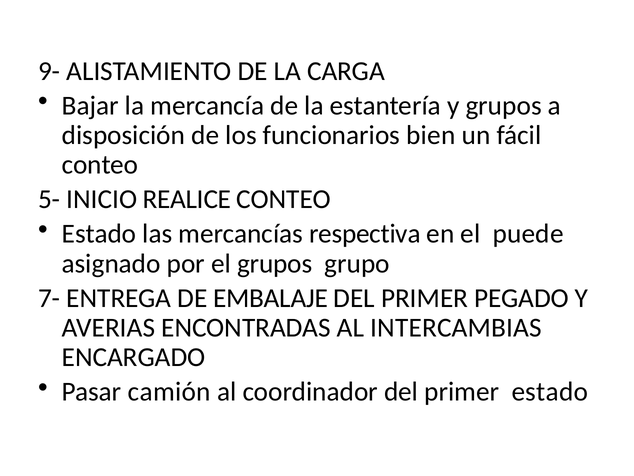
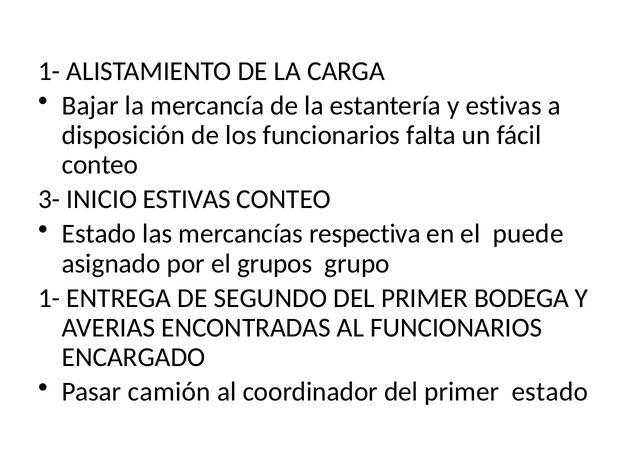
9-: 9- -> 1- (49, 71)
y grupos: grupos -> estivas (504, 106)
bien: bien -> falta (431, 135)
5-: 5- -> 3- (49, 199)
INICIO REALICE: REALICE -> ESTIVAS (187, 199)
7-: 7- -> 1- (49, 298)
EMBALAJE: EMBALAJE -> SEGUNDO (270, 298)
PEGADO: PEGADO -> BODEGA (522, 298)
AL INTERCAMBIAS: INTERCAMBIAS -> FUNCIONARIOS (456, 327)
